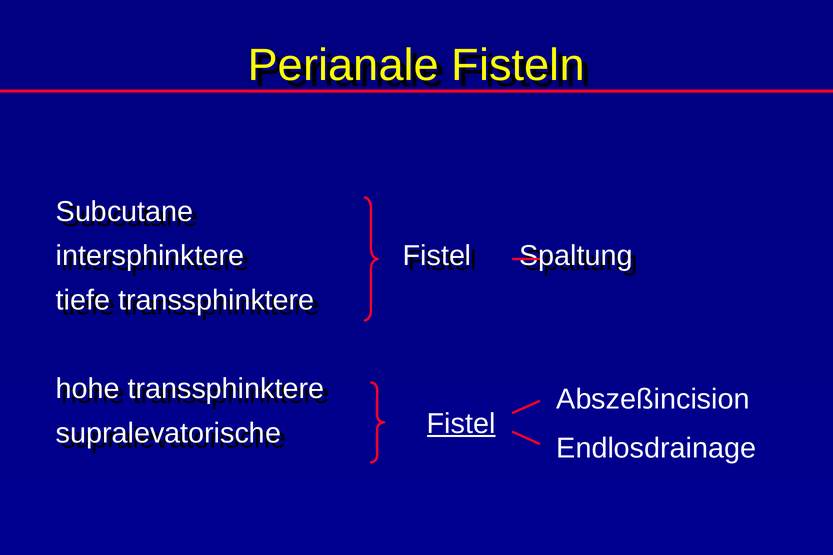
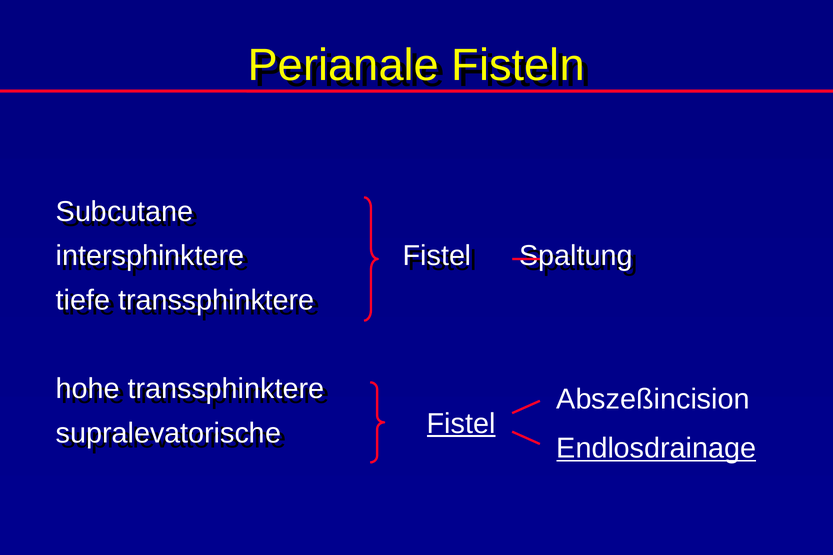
Endlosdrainage underline: none -> present (656, 449)
